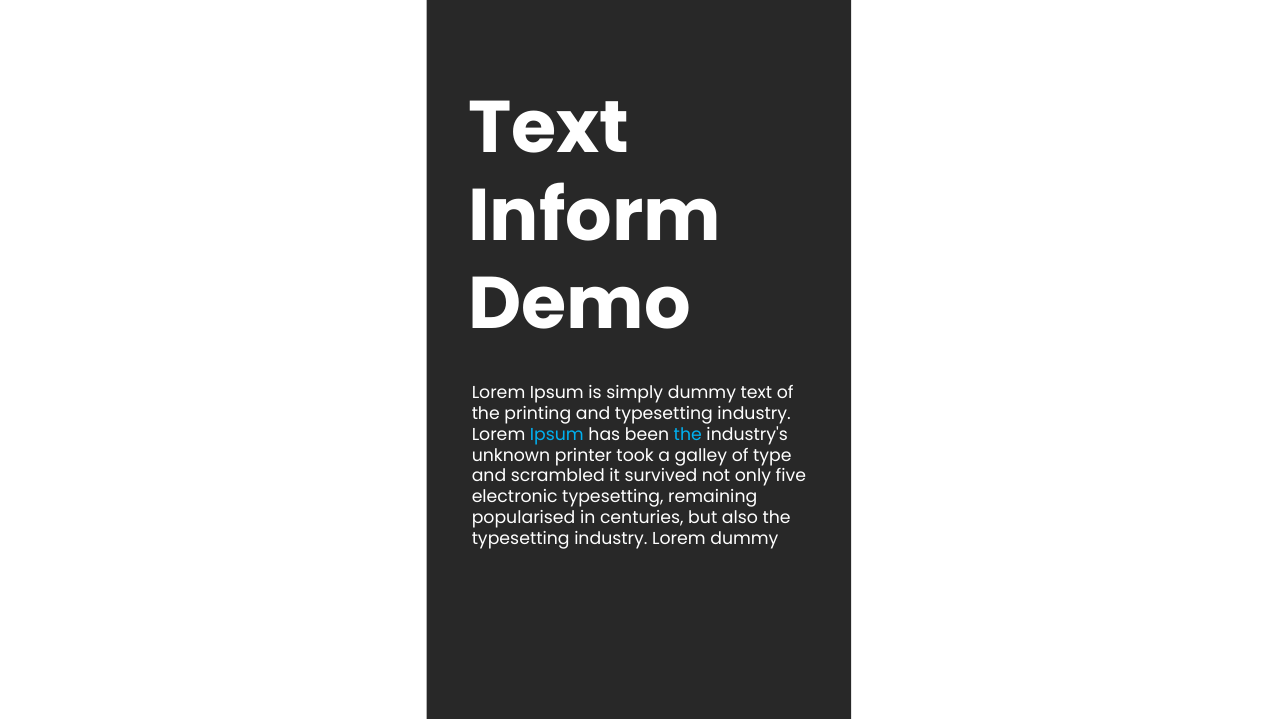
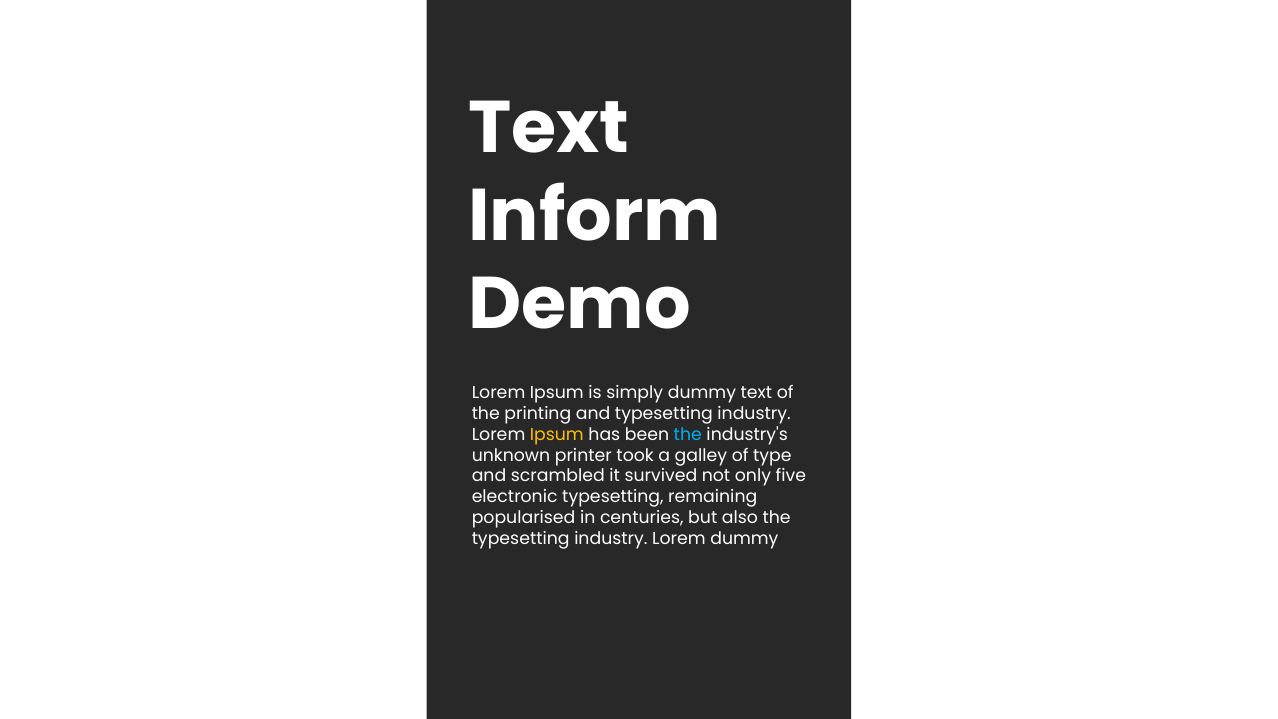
Ipsum colour: light blue -> yellow (557, 434)
